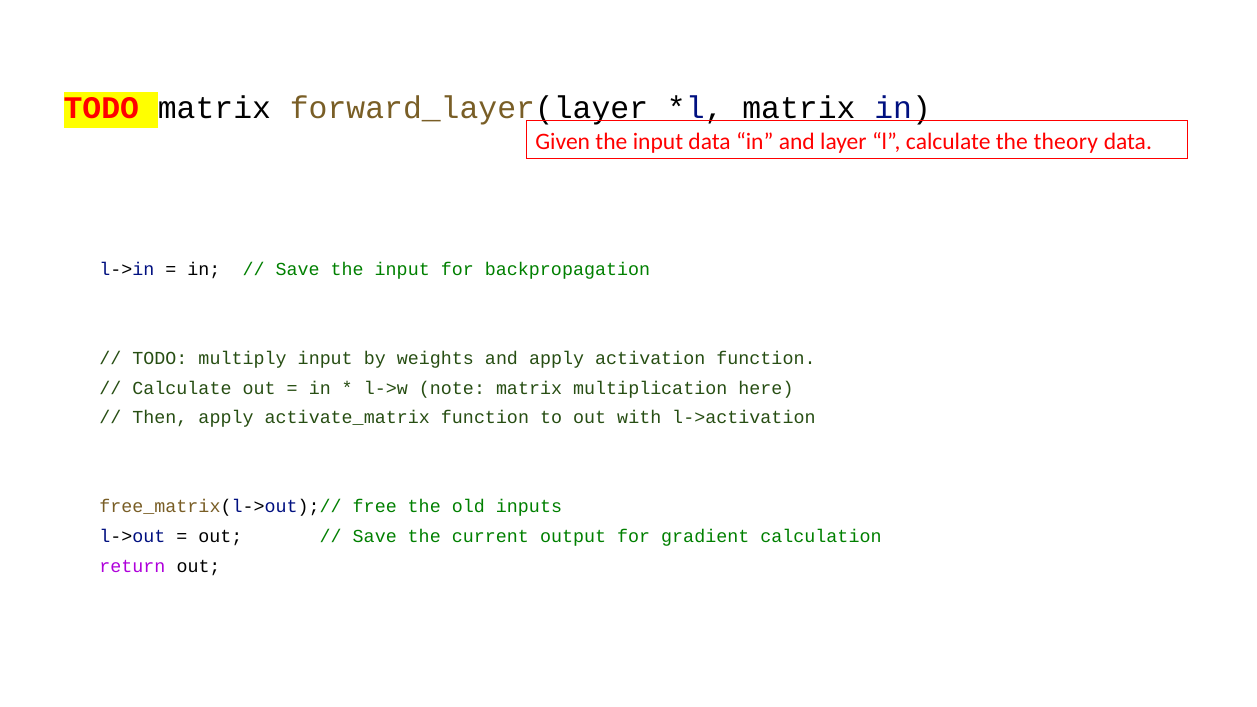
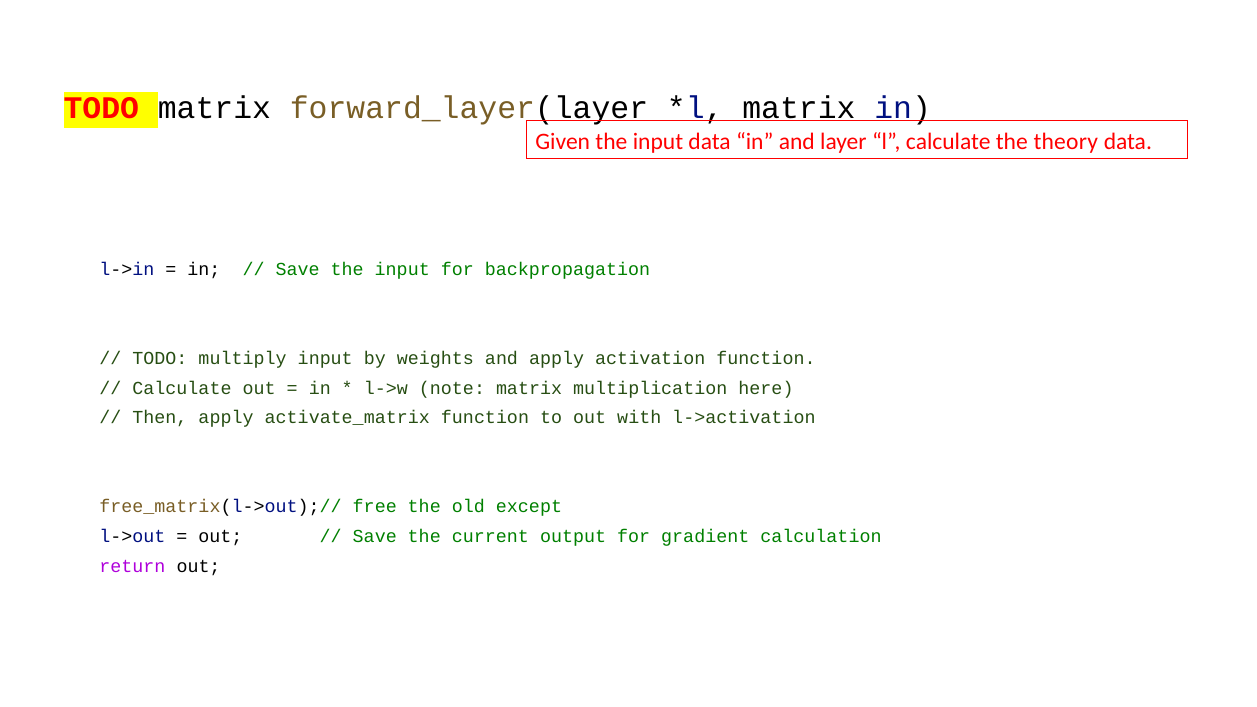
inputs: inputs -> except (529, 507)
